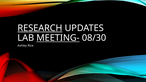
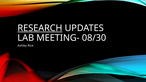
MEETING- underline: present -> none (58, 38)
